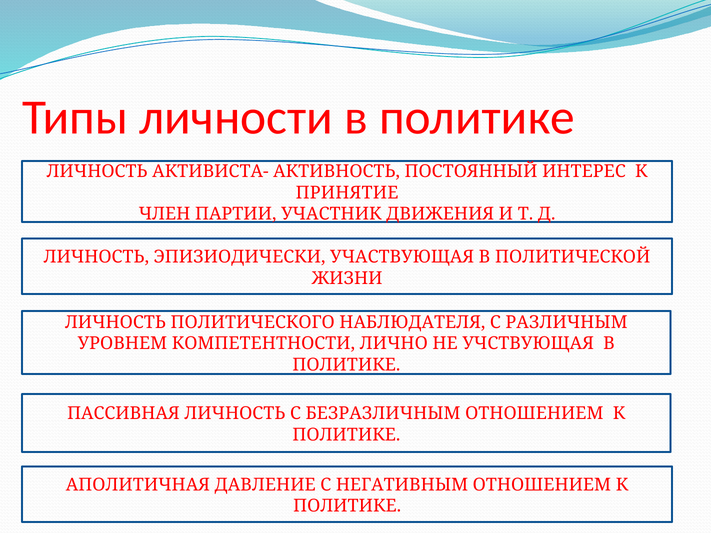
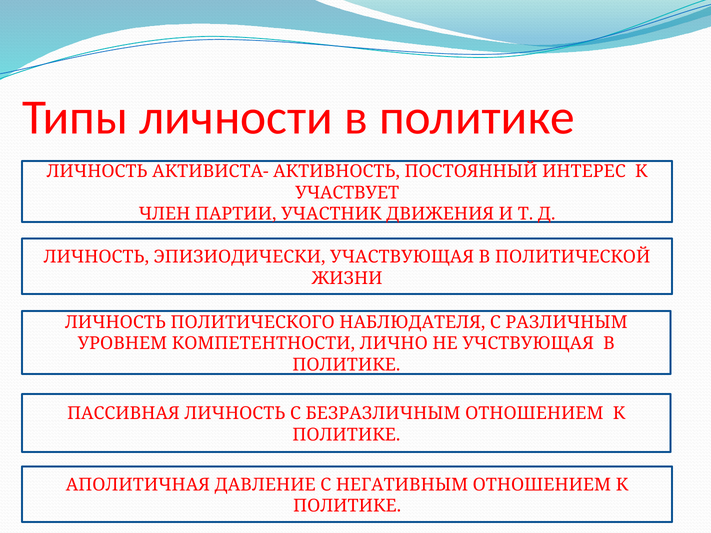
ПРИНЯТИЕ: ПРИНЯТИЕ -> УЧАСТВУЕТ (347, 193)
